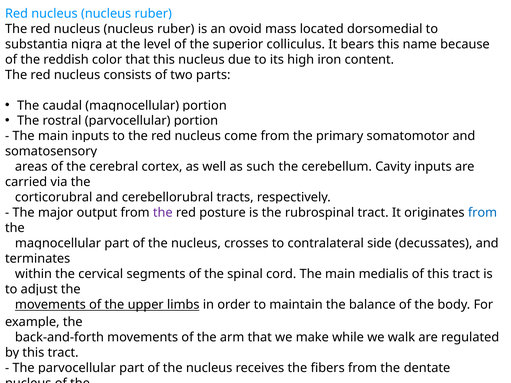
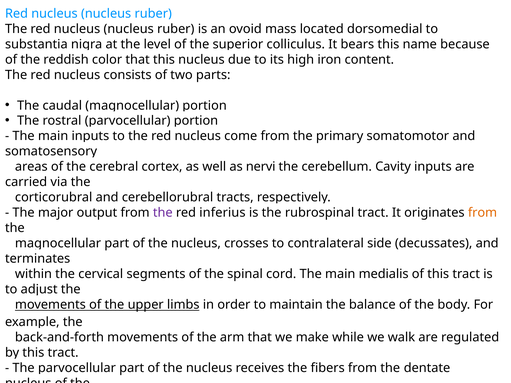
such: such -> nervi (261, 167)
posture: posture -> inferius (222, 213)
from colour: blue -> orange (482, 213)
